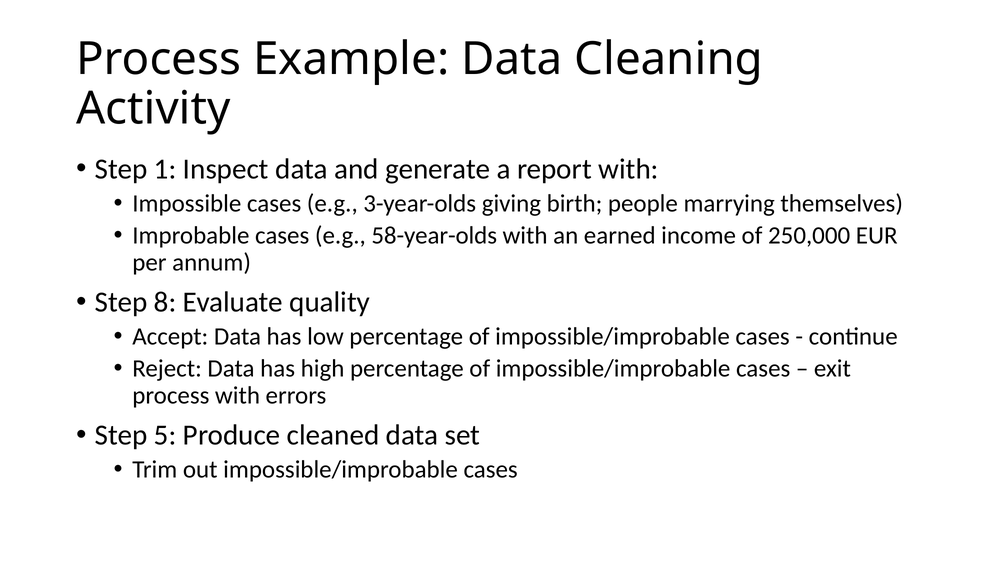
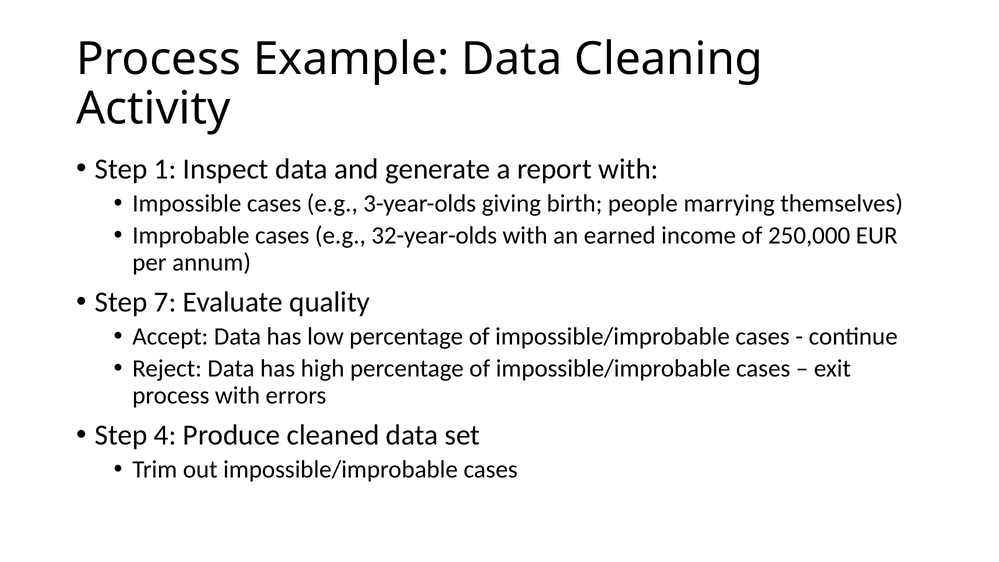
58-year-olds: 58-year-olds -> 32-year-olds (434, 235)
8: 8 -> 7 (165, 302)
5: 5 -> 4 (165, 435)
